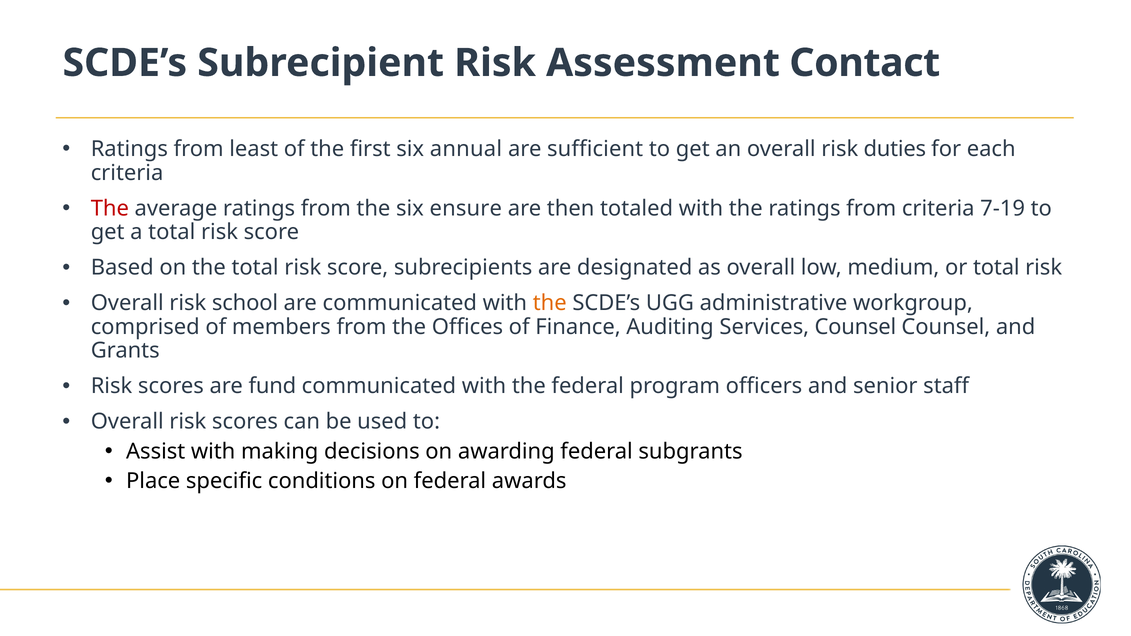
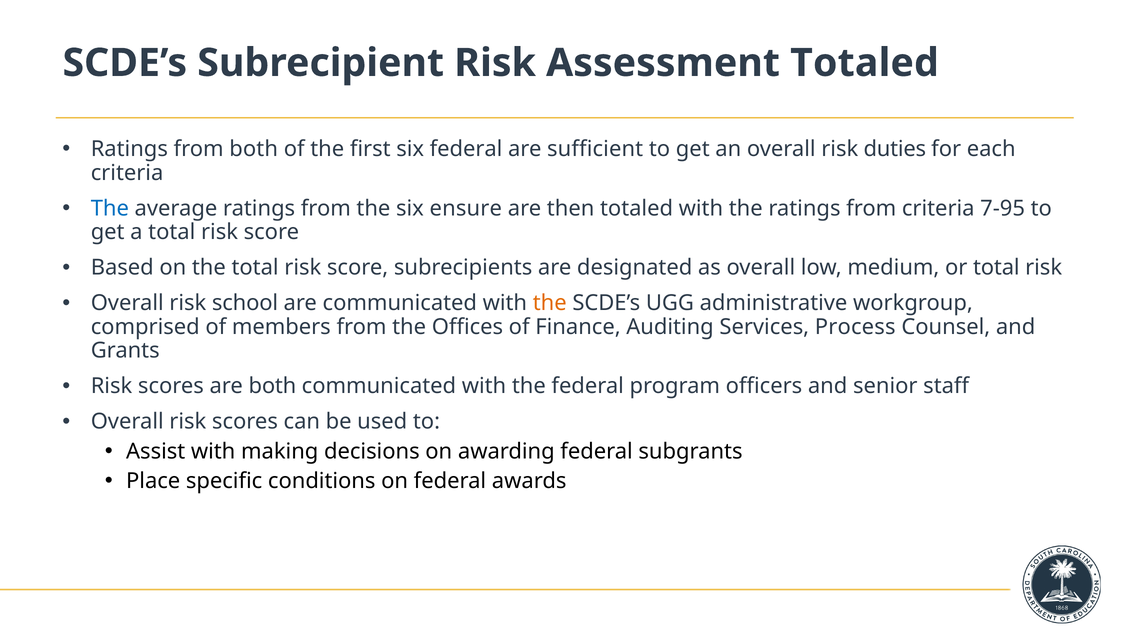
Assessment Contact: Contact -> Totaled (864, 63)
from least: least -> both (254, 149)
six annual: annual -> federal (466, 149)
The colour: red -> blue (110, 208)
7-19: 7-19 -> 7-95 (1003, 208)
Services Counsel: Counsel -> Process (855, 327)
are fund: fund -> both (272, 386)
